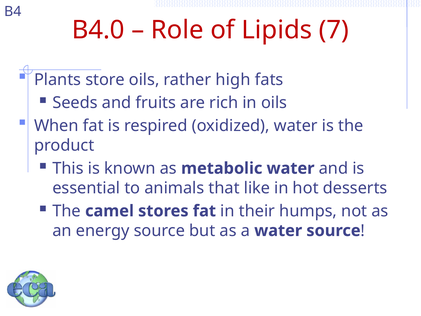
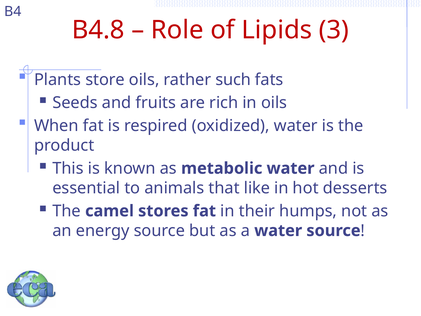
B4.0: B4.0 -> B4.8 (98, 30)
7: 7 -> 3 (334, 30)
high: high -> such (233, 80)
